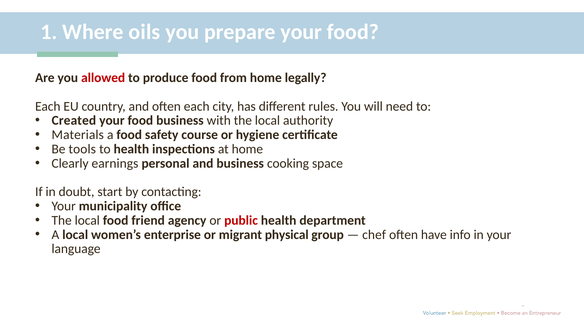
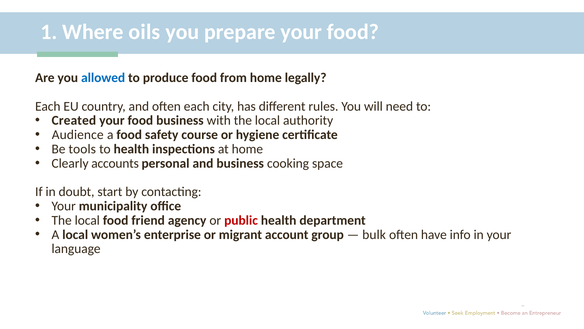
allowed colour: red -> blue (103, 78)
Materials: Materials -> Audience (78, 135)
earnings: earnings -> accounts (115, 163)
physical: physical -> account (287, 234)
chef: chef -> bulk (374, 234)
